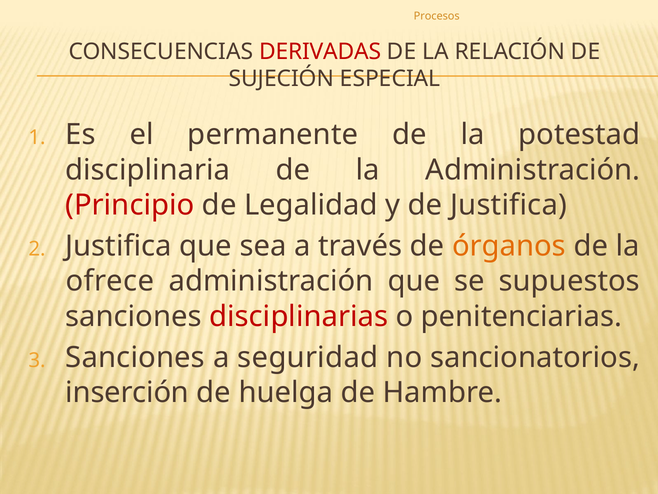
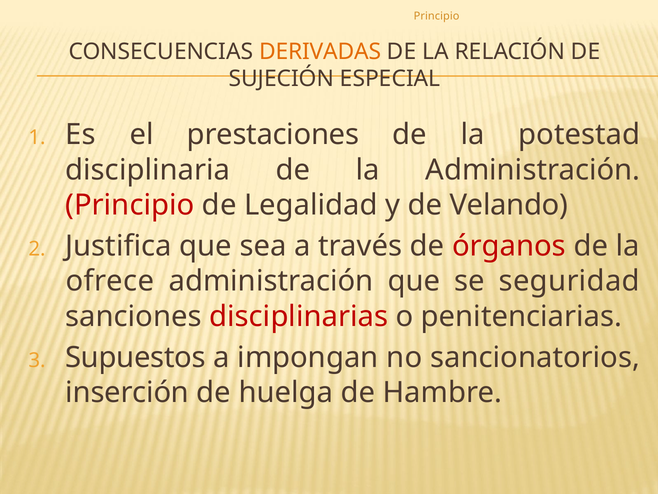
Procesos: Procesos -> Principio (437, 16)
DERIVADAS colour: red -> orange (320, 51)
permanente: permanente -> prestaciones (273, 135)
de Justifica: Justifica -> Velando (509, 205)
órganos colour: orange -> red (509, 246)
supuestos: supuestos -> seguridad (569, 281)
Sanciones: Sanciones -> Supuestos (135, 357)
seguridad: seguridad -> impongan (308, 357)
